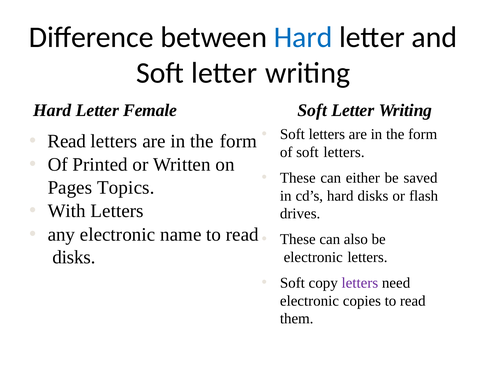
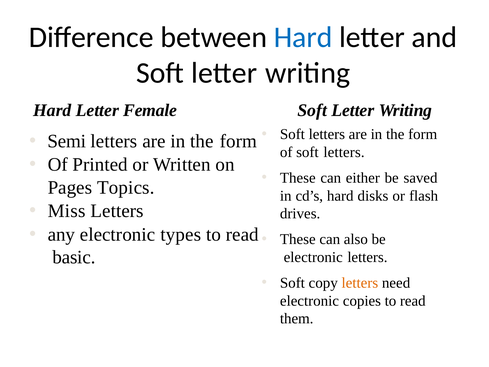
Read: Read -> Semi (67, 141)
With: With -> Miss (67, 211)
name: name -> types (181, 234)
disks: disks -> basic (74, 257)
letters colour: purple -> orange (360, 283)
